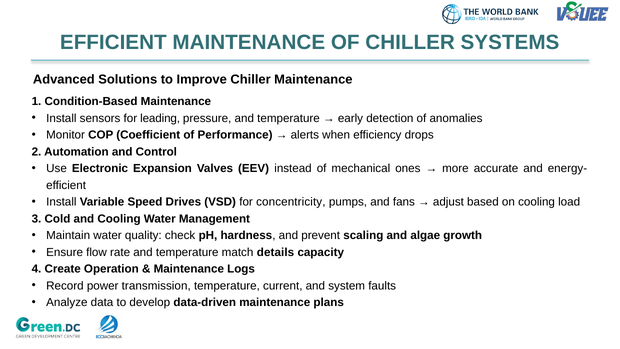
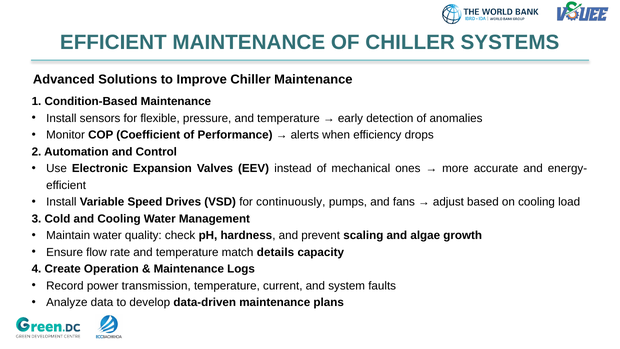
leading: leading -> flexible (160, 118)
concentricity: concentricity -> continuously (291, 202)
